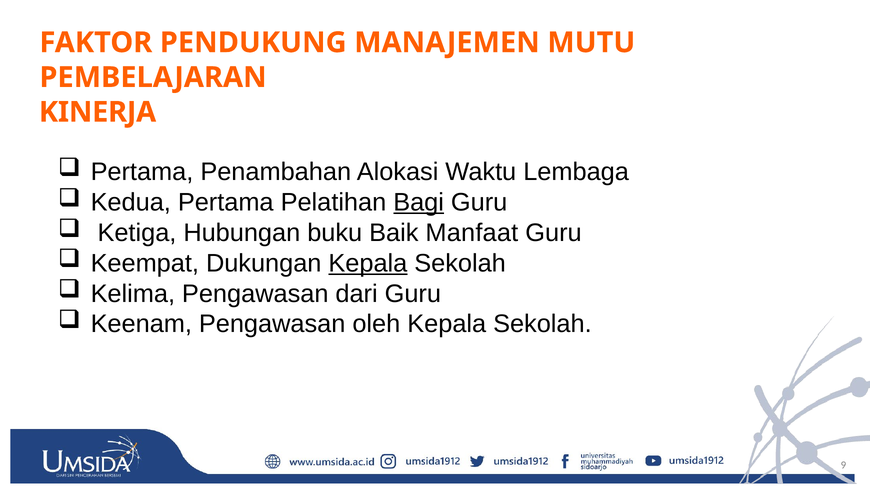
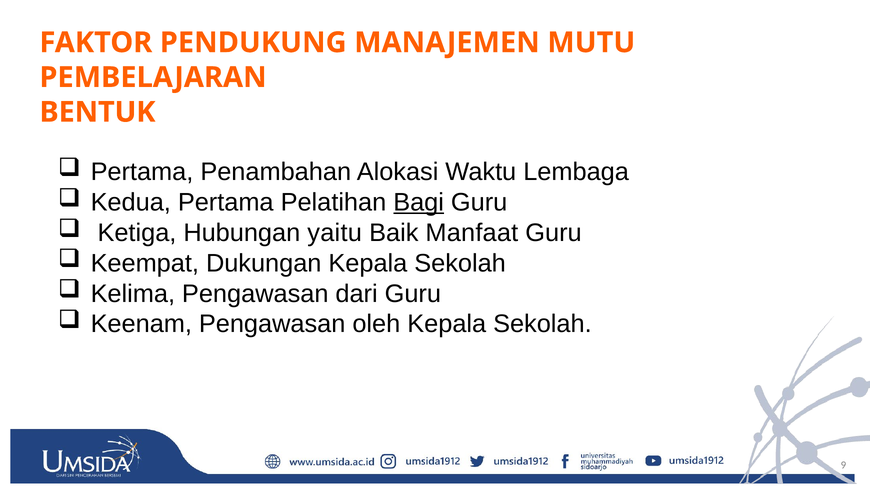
KINERJA: KINERJA -> BENTUK (97, 112)
buku: buku -> yaitu (335, 233)
Kepala underline: present -> none (368, 263)
